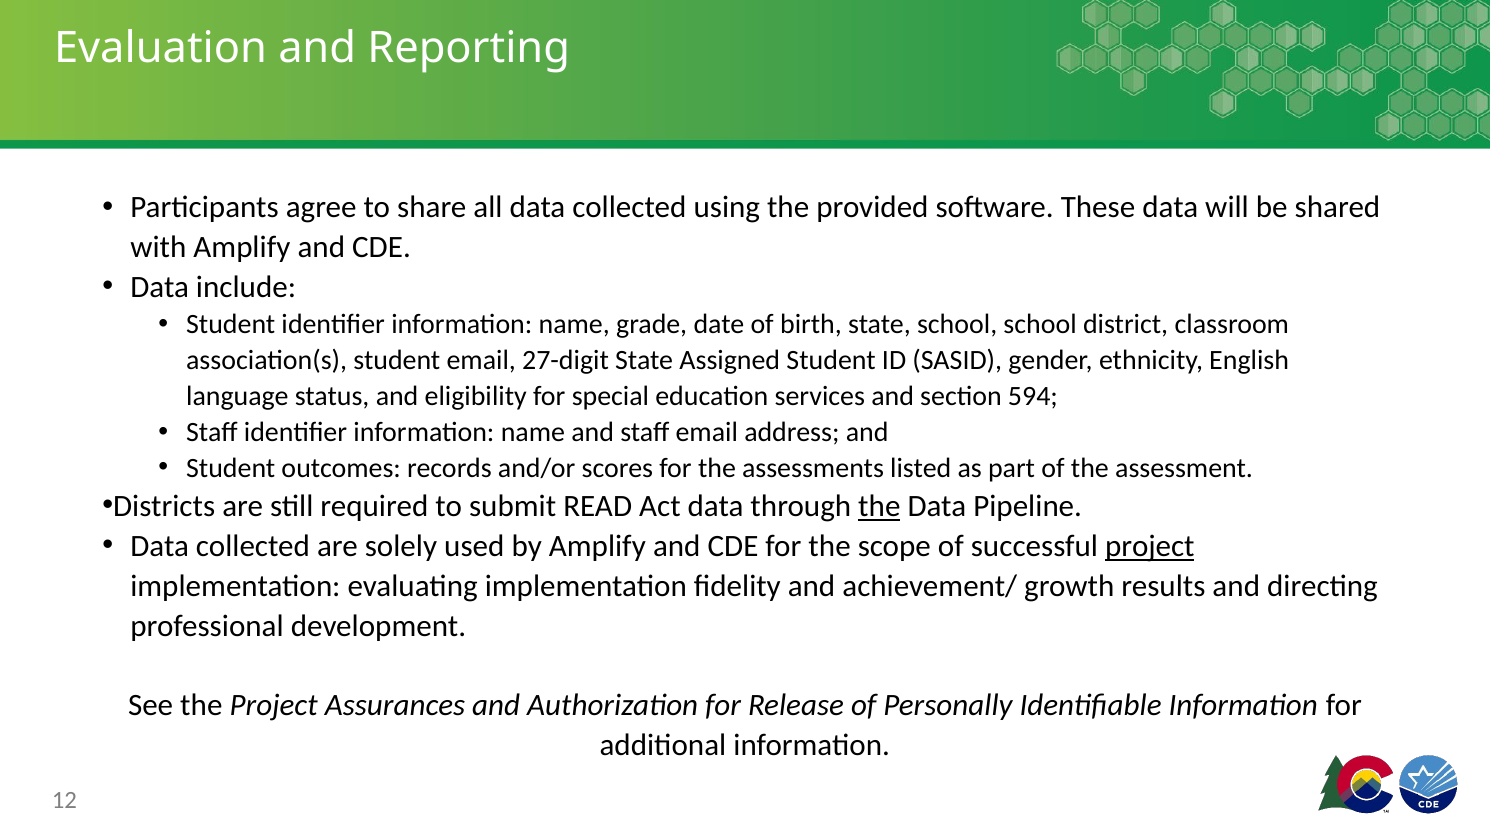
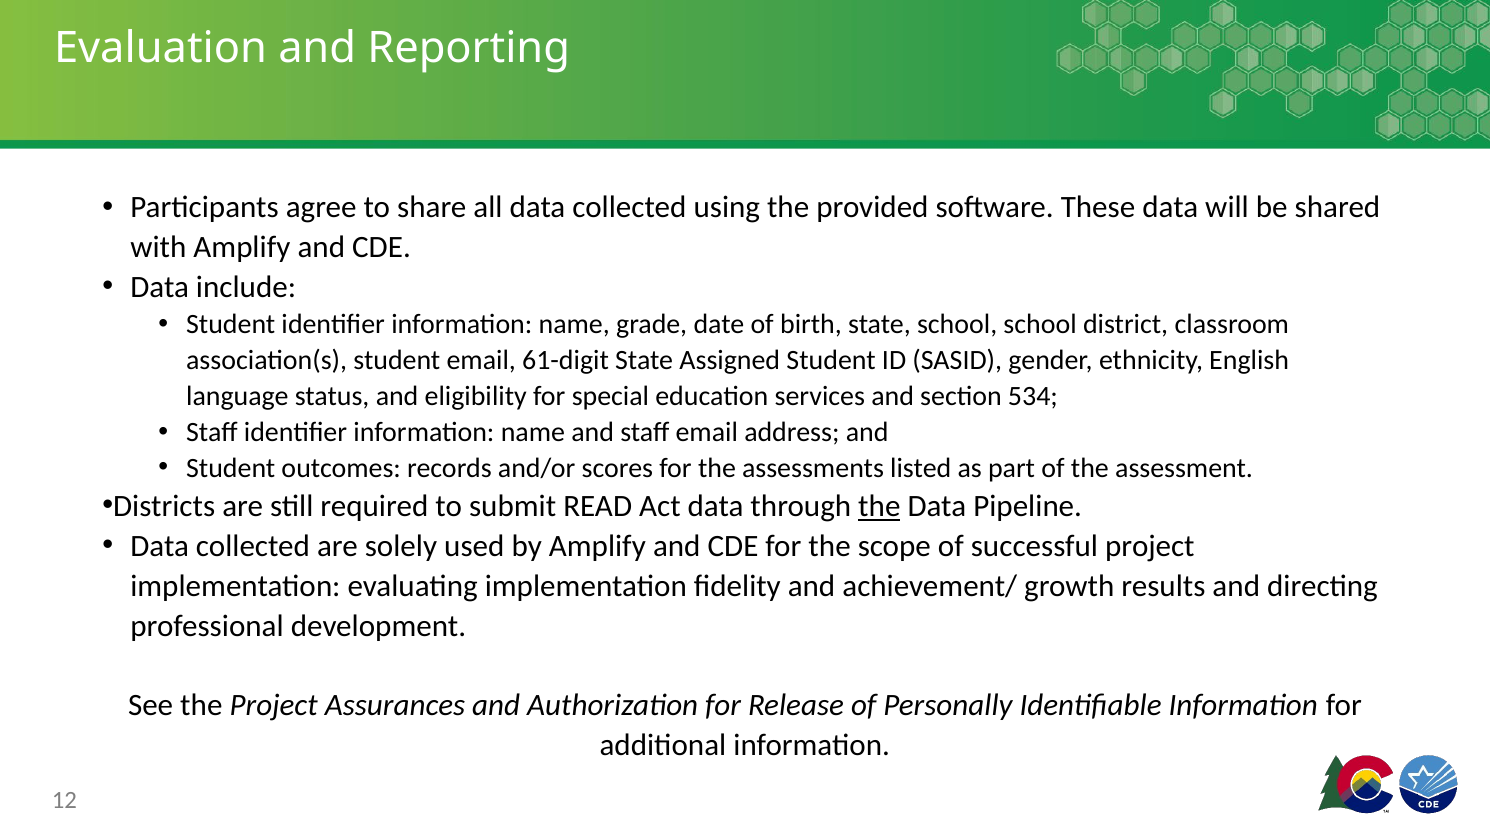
27-digit: 27-digit -> 61-digit (566, 361)
594: 594 -> 534 (1033, 397)
project underline: present -> none (1150, 546)
